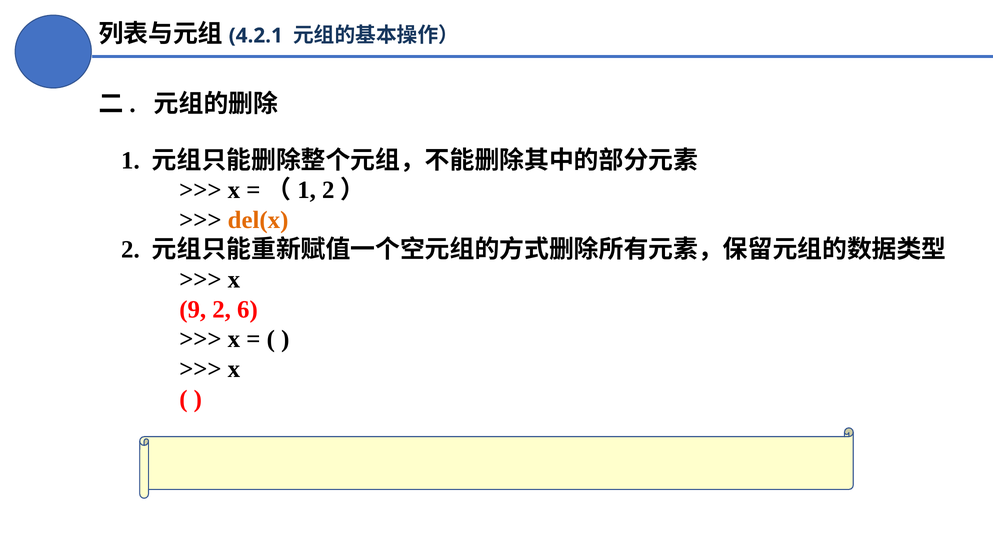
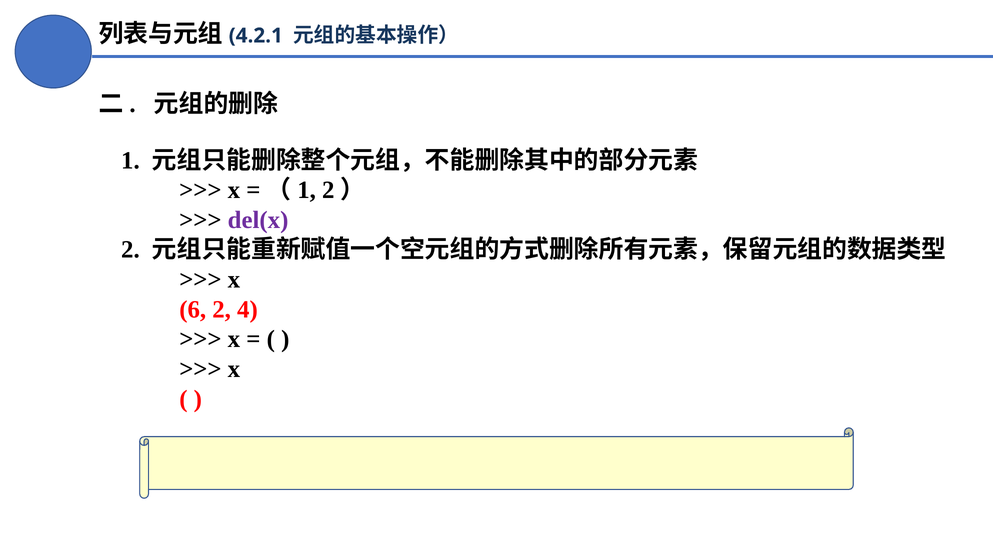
del(x colour: orange -> purple (258, 220)
9: 9 -> 6 (193, 309)
6: 6 -> 4 (247, 309)
